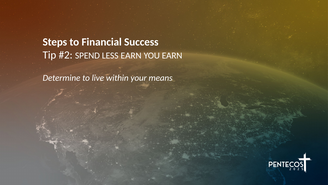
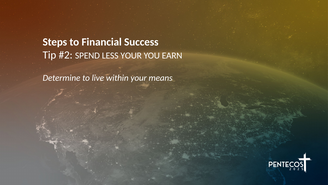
LESS EARN: EARN -> YOUR (131, 56)
